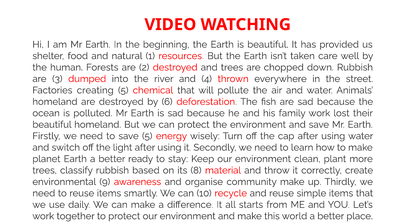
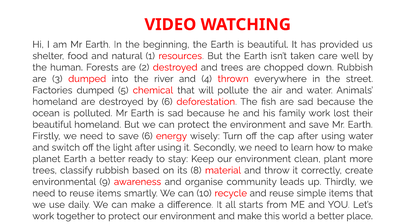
Factories creating: creating -> dumped (95, 90)
save 5: 5 -> 6 (147, 136)
community make: make -> leads (292, 182)
